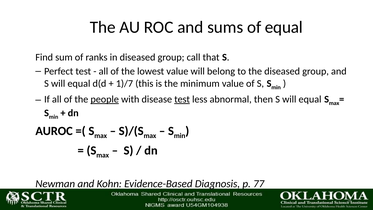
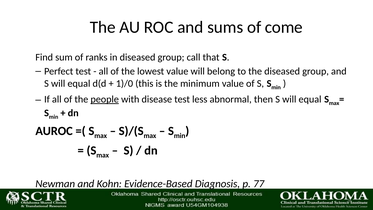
of equal: equal -> come (284, 27)
1)/7: 1)/7 -> 1)/0 (124, 83)
test underline: present -> none (182, 99)
